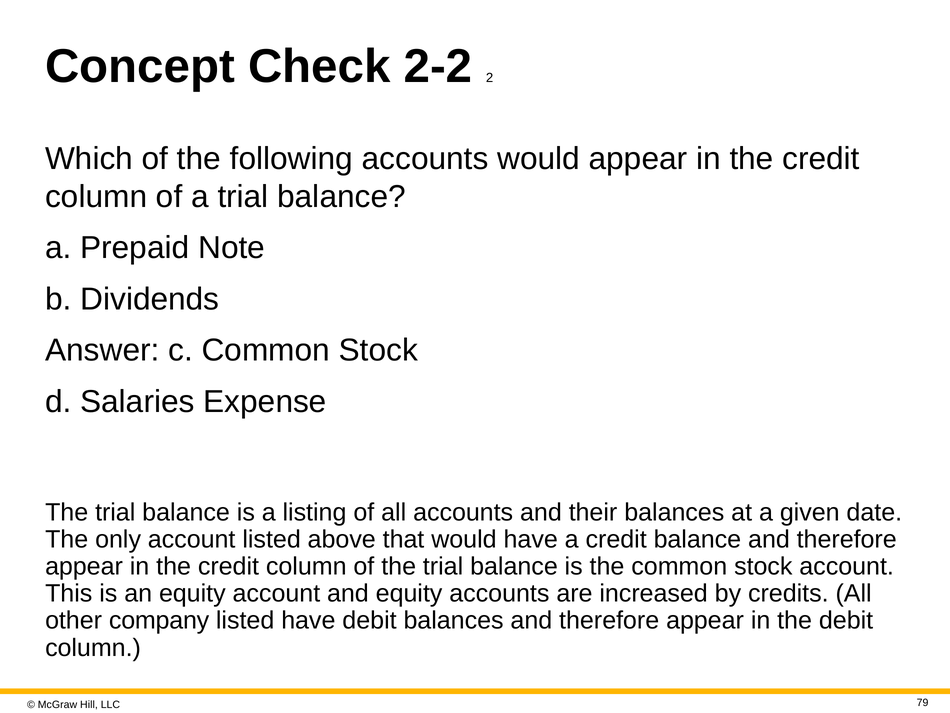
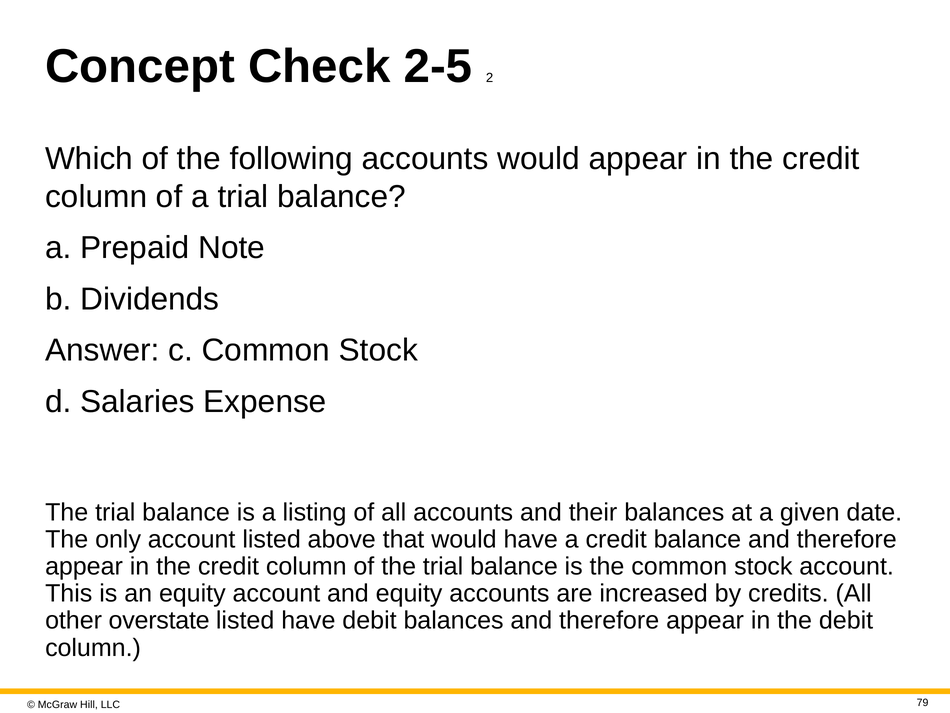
2-2: 2-2 -> 2-5 (438, 67)
company: company -> overstate (159, 620)
